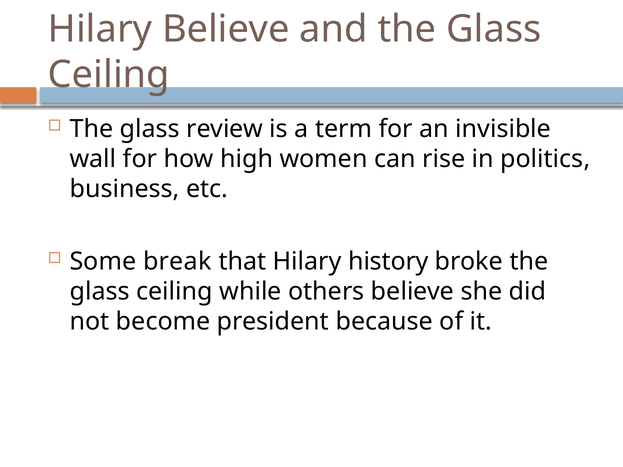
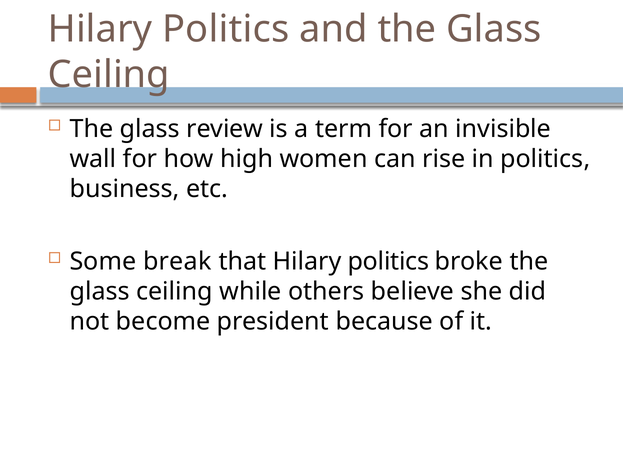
Believe: Believe -> Politics (226, 29)
that Hilary history: history -> politics (388, 261)
